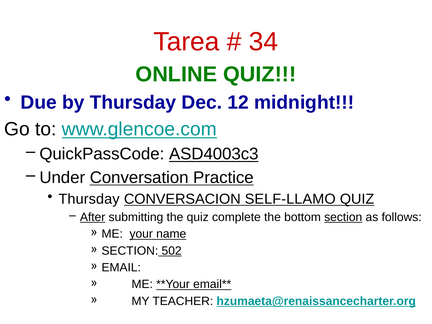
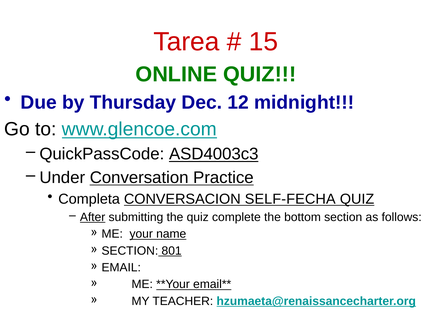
34: 34 -> 15 (264, 42)
Thursday: Thursday -> Completa (89, 199)
SELF-LLAMO: SELF-LLAMO -> SELF-FECHA (290, 199)
section underline: present -> none (343, 217)
502: 502 -> 801 (172, 251)
